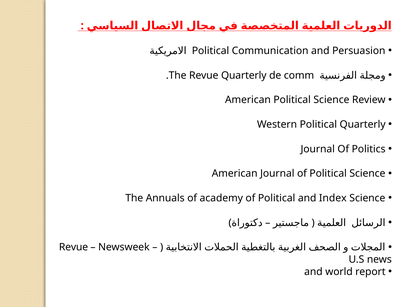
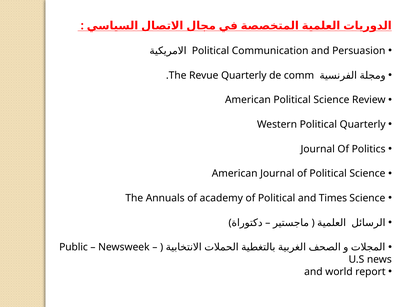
Index: Index -> Times (333, 198)
Revue: Revue -> Public (74, 248)
